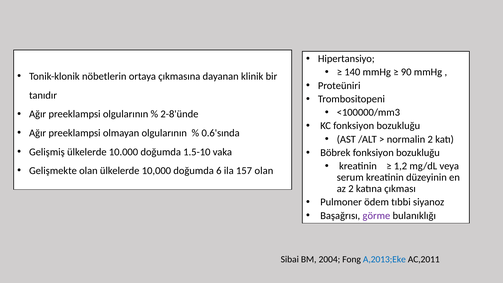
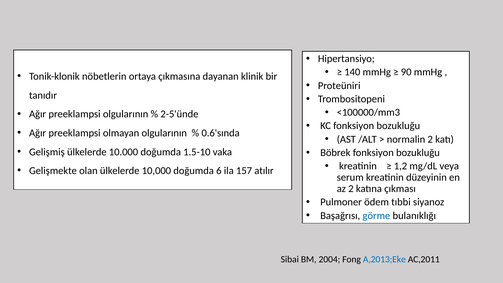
2-8'ünde: 2-8'ünde -> 2-5'ünde (179, 114)
157 olan: olan -> atılır (264, 171)
görme colour: purple -> blue (376, 216)
